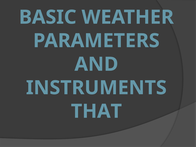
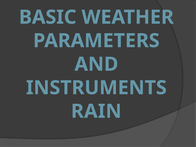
THAT: THAT -> RAIN (96, 111)
